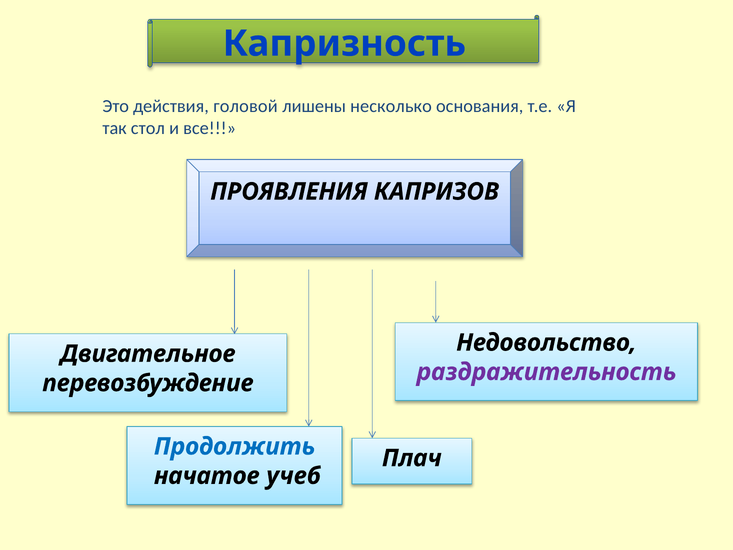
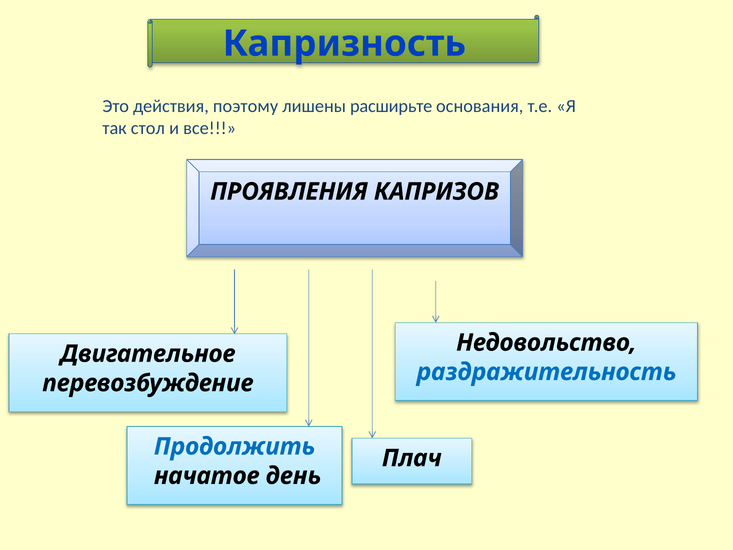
головой: головой -> поэтому (246, 106)
несколько: несколько -> расширьте (391, 106)
раздражительность colour: purple -> blue (546, 372)
учеб: учеб -> день (293, 476)
